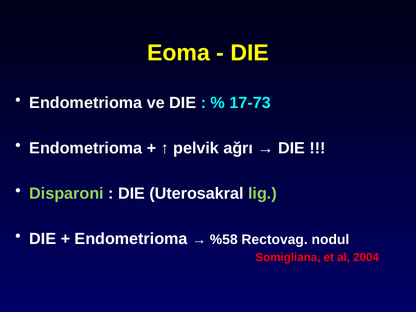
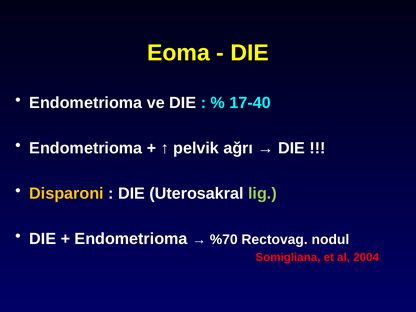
17-73: 17-73 -> 17-40 (250, 103)
Disparoni colour: light green -> yellow (67, 193)
%58: %58 -> %70 (224, 240)
